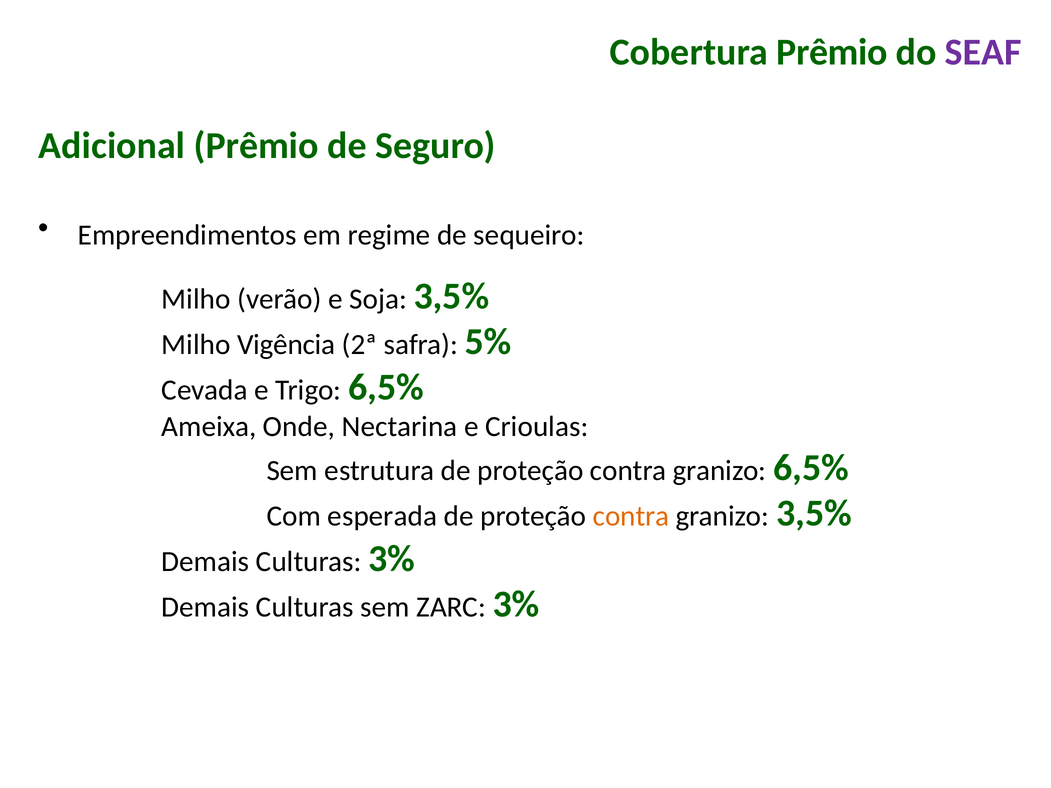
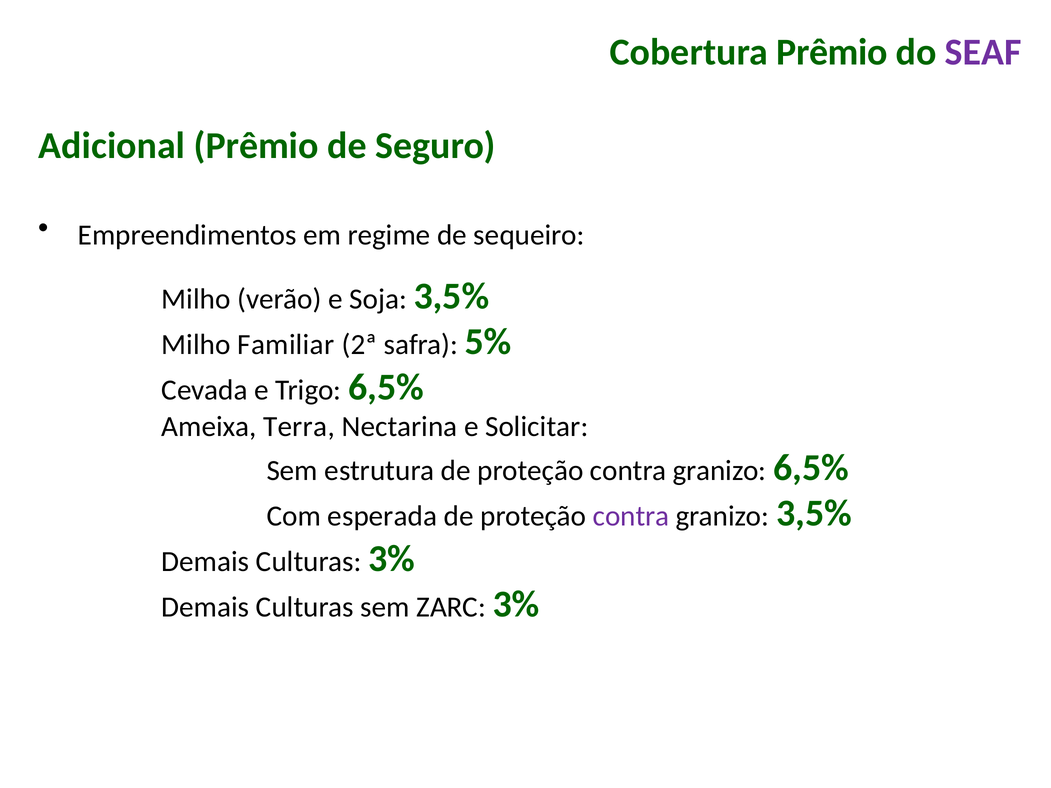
Milho Vigência: Vigência -> Familiar (286, 345)
Onde: Onde -> Terra (299, 427)
Crioulas: Crioulas -> Solicitar (537, 427)
contra colour: orange -> purple (631, 516)
